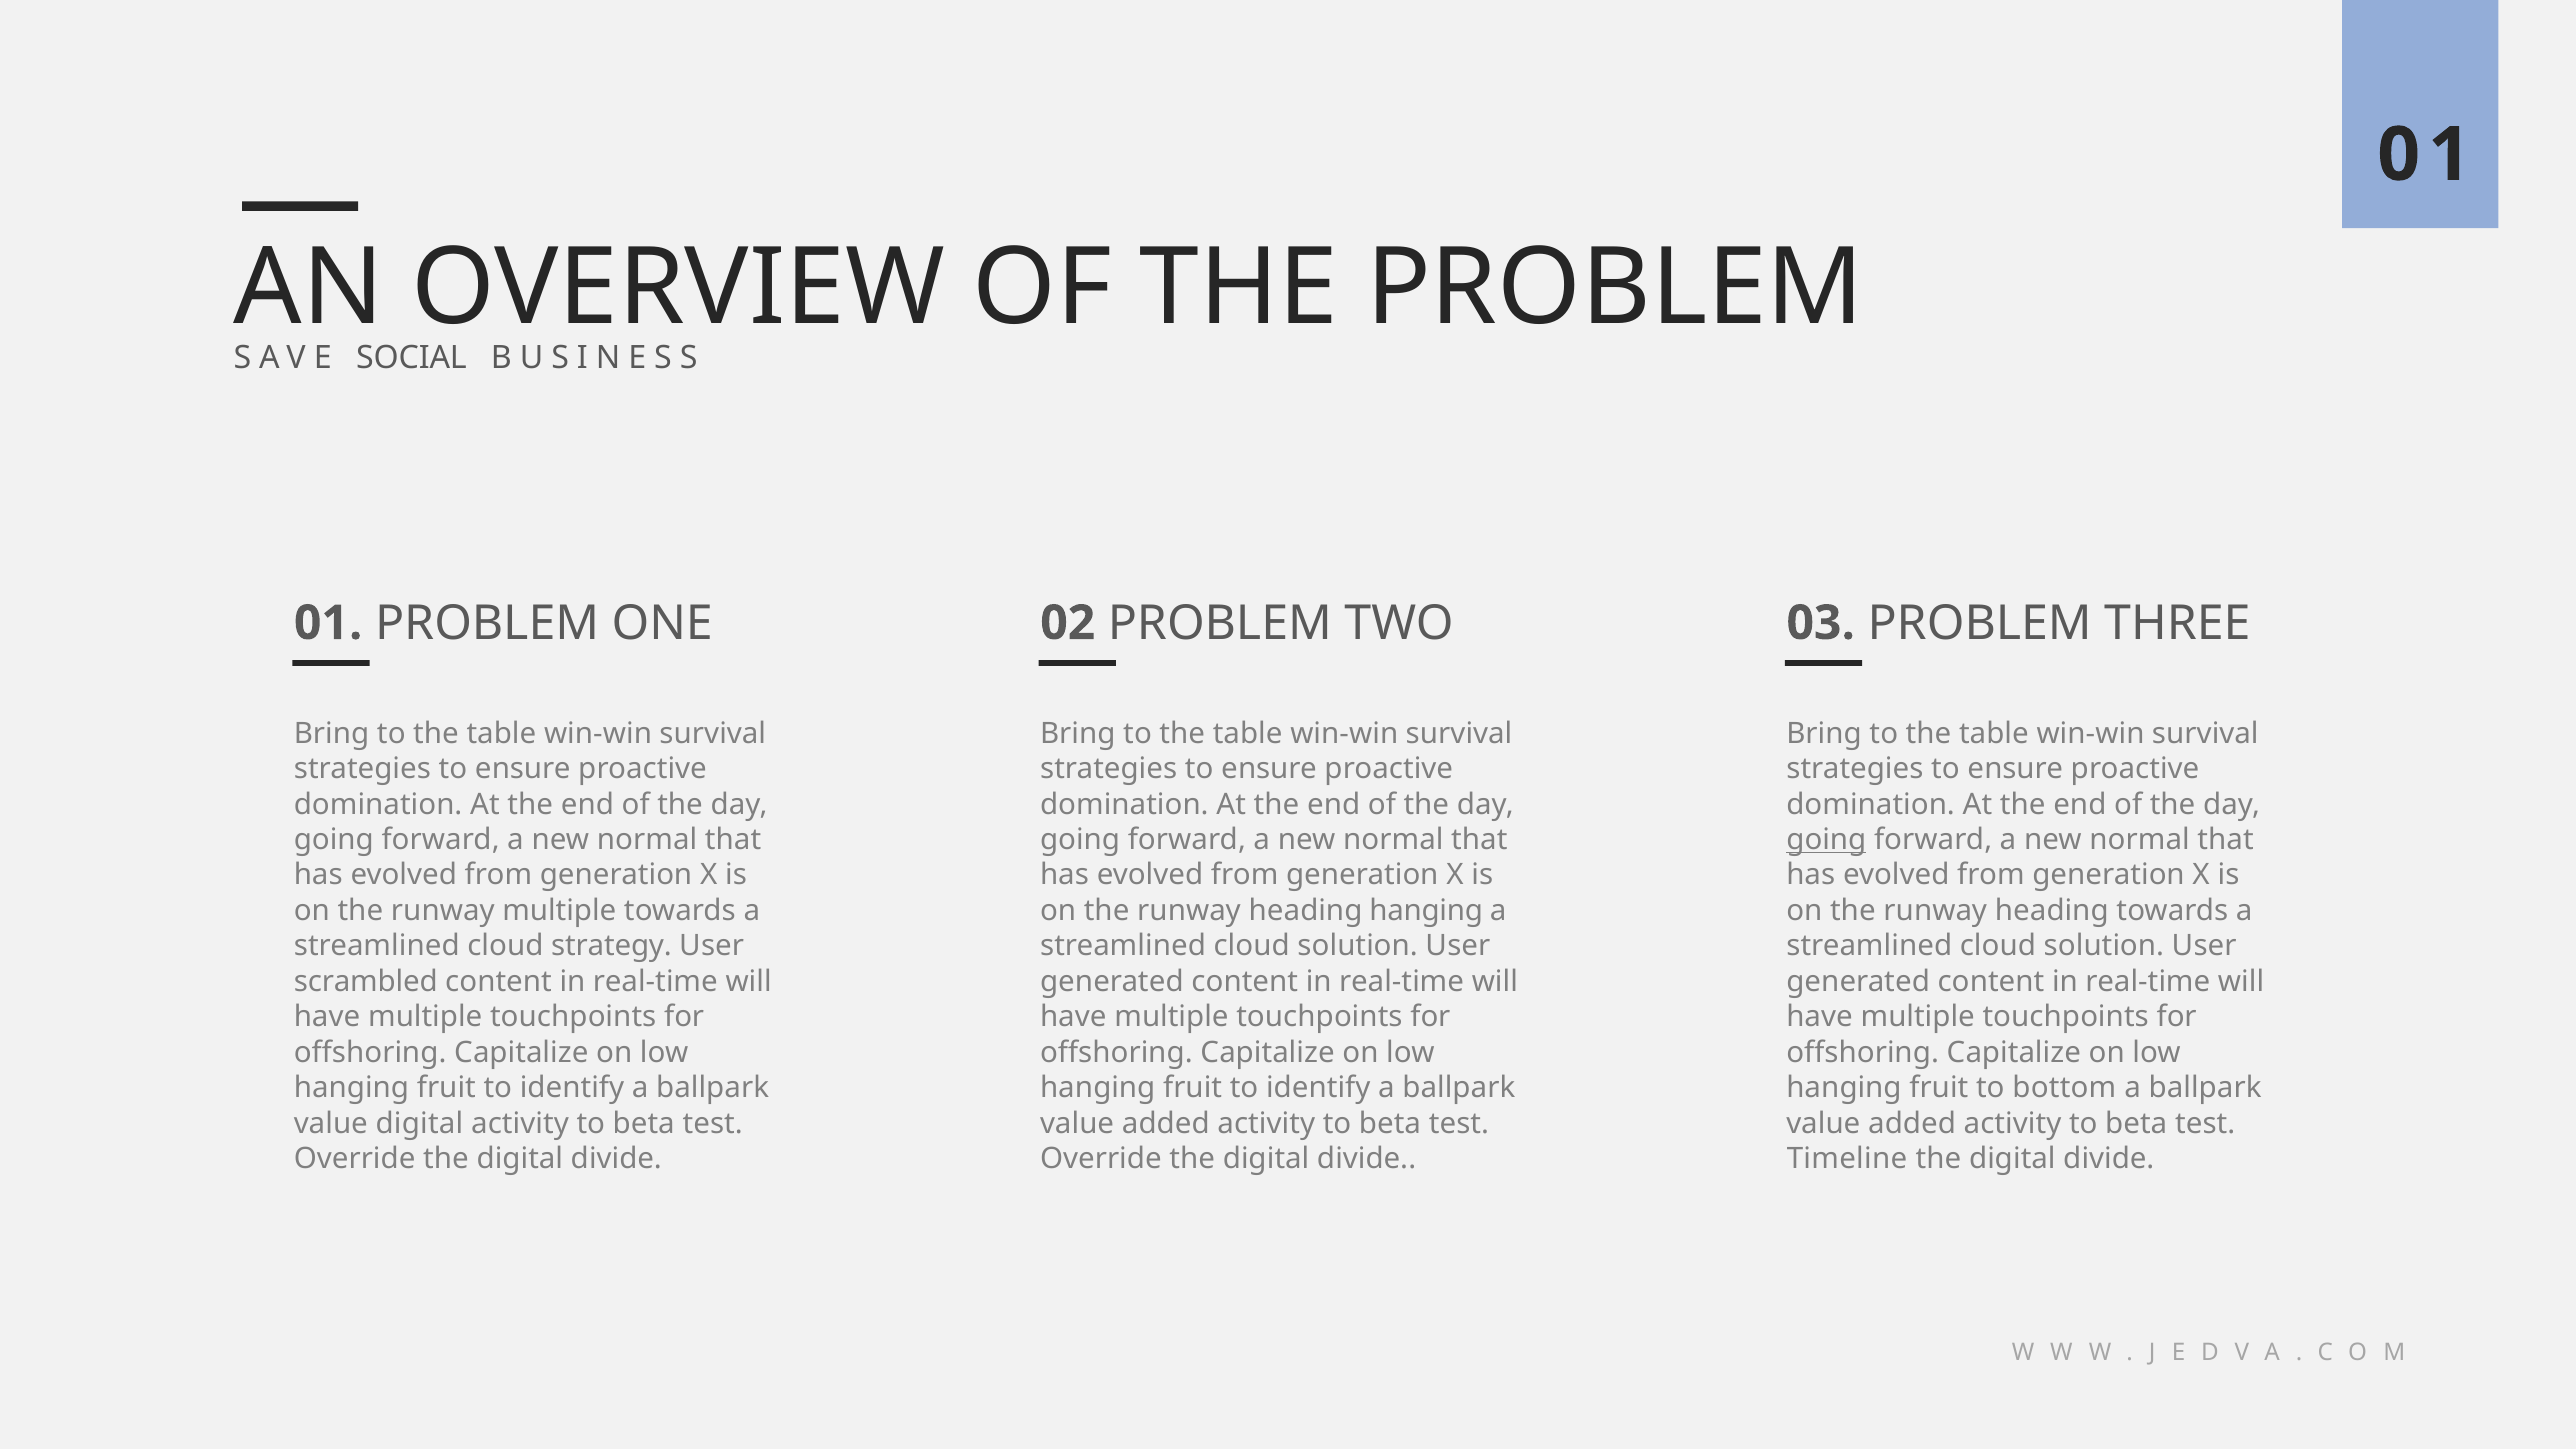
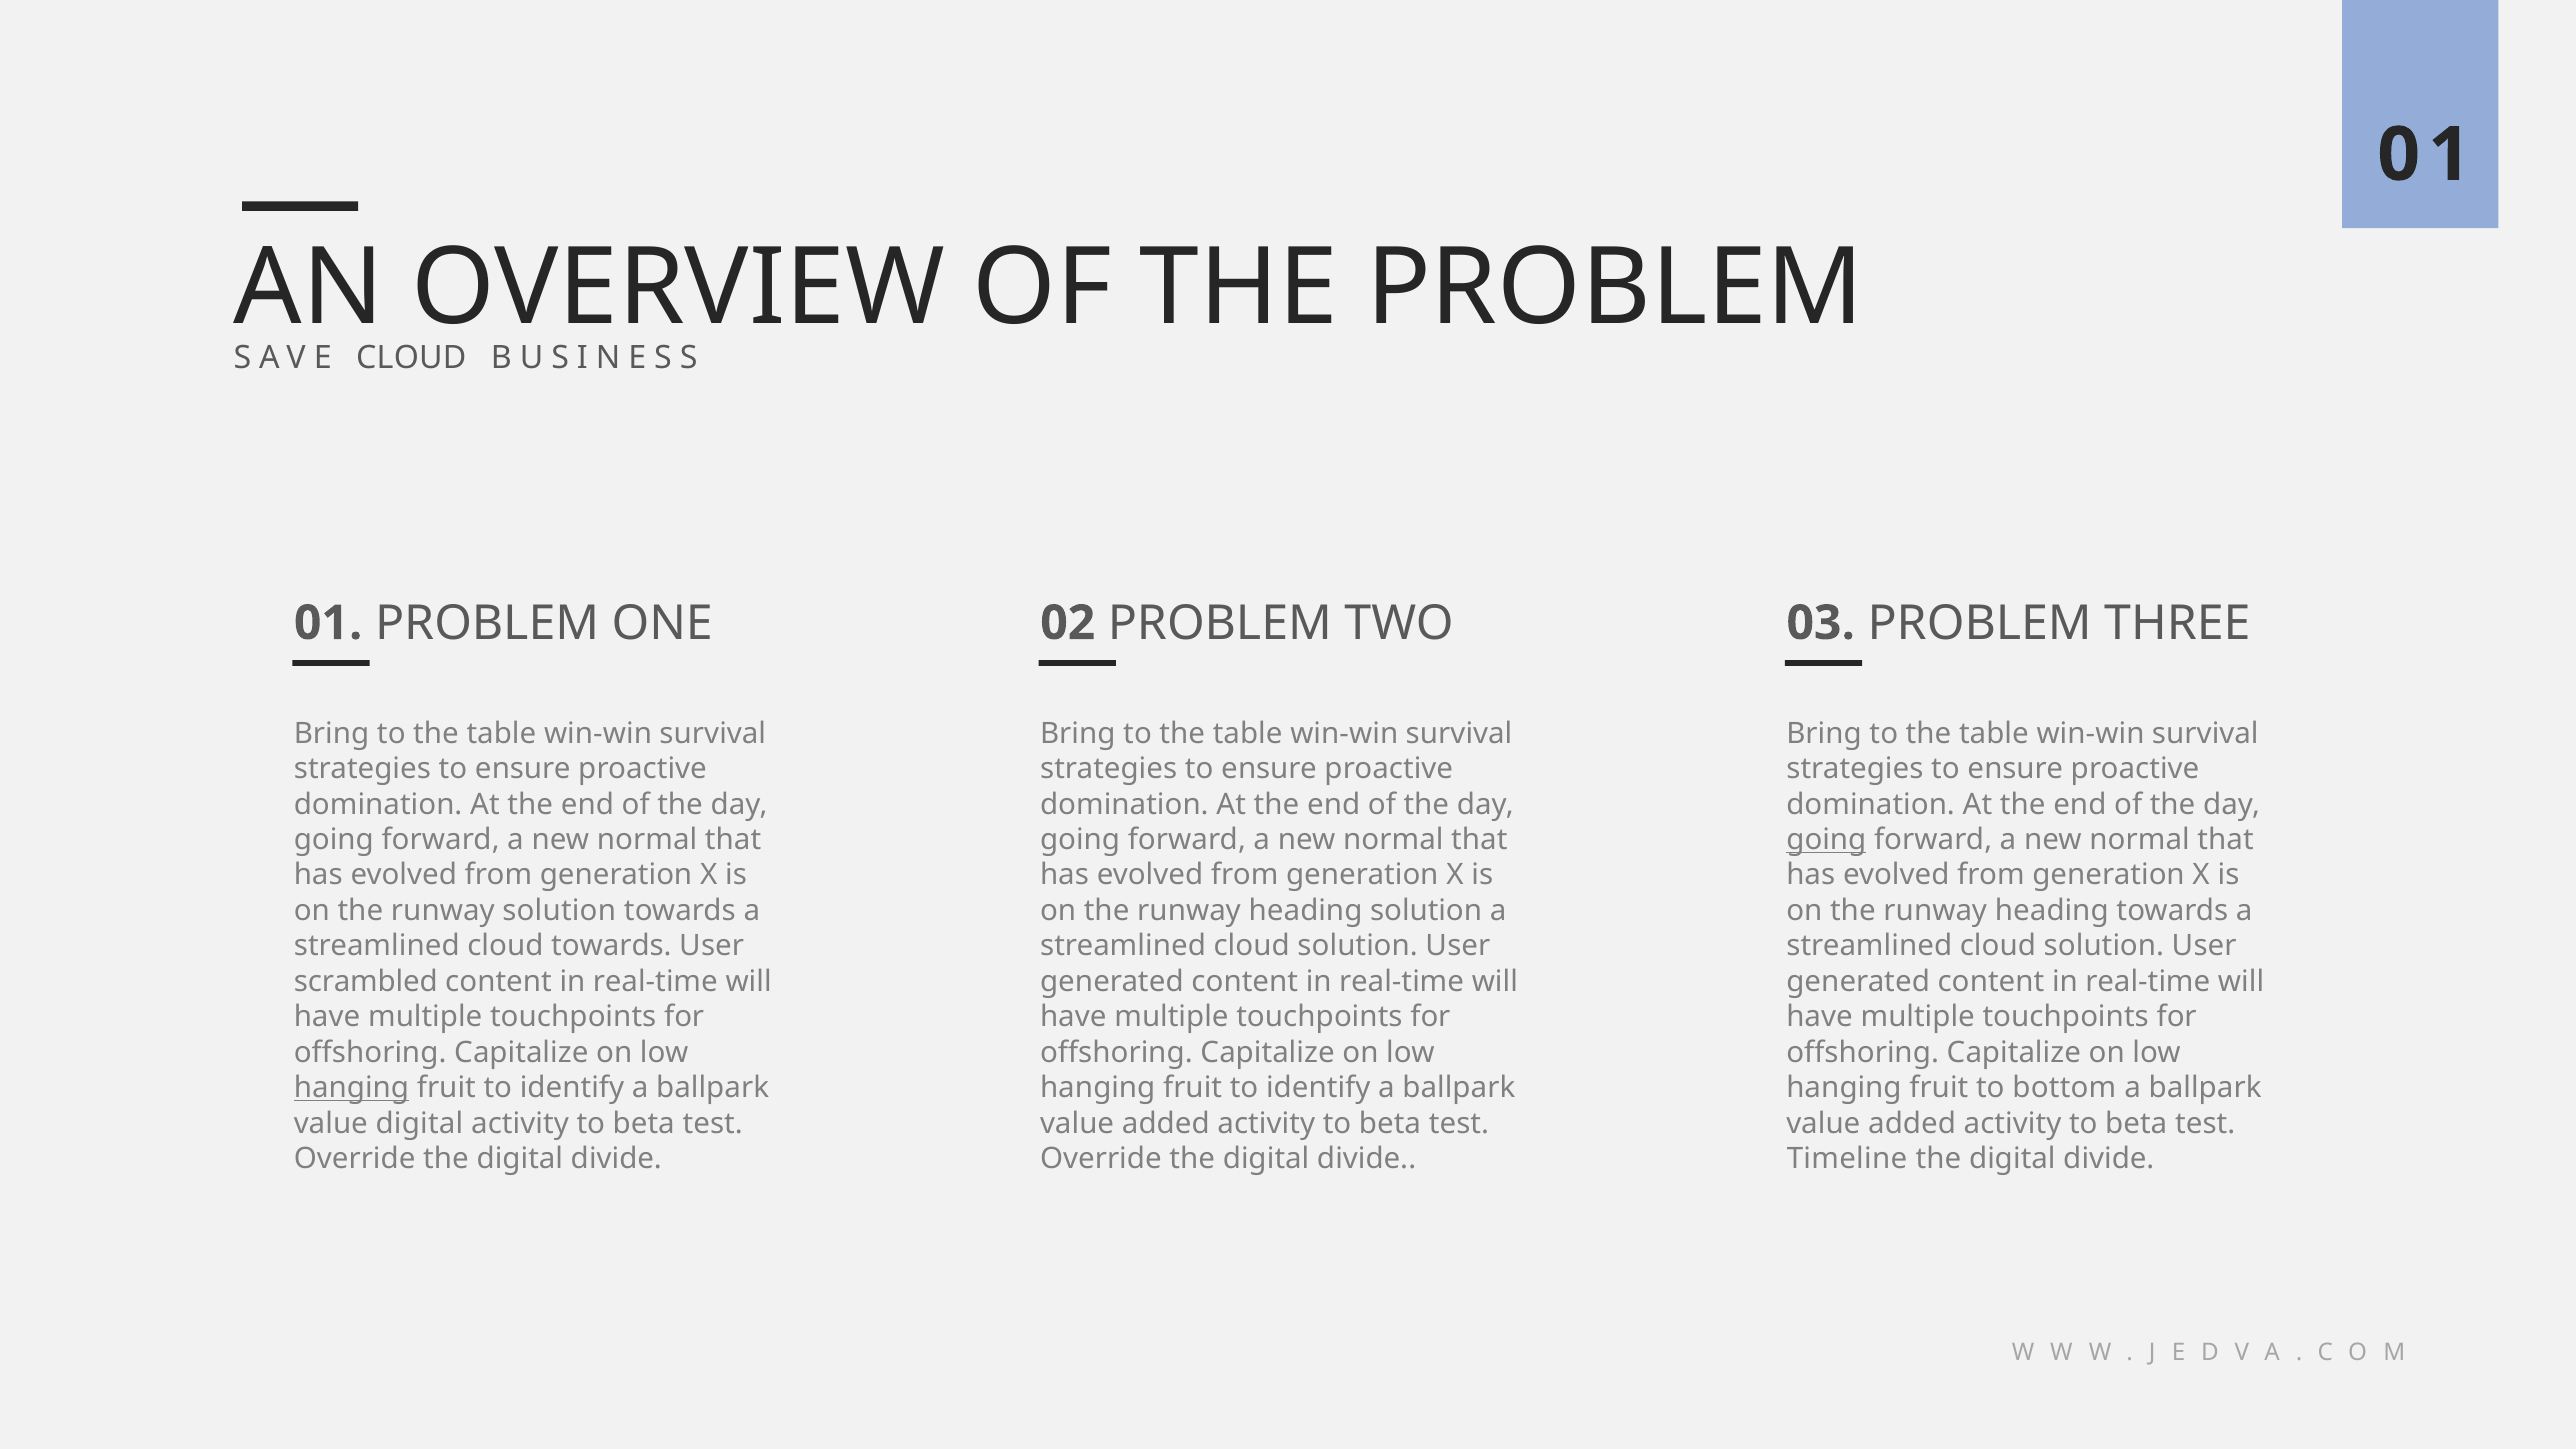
SOCIAL: SOCIAL -> CLOUD (411, 358)
runway multiple: multiple -> solution (559, 911)
heading hanging: hanging -> solution (1426, 911)
cloud strategy: strategy -> towards (611, 946)
hanging underline: none -> present (352, 1088)
